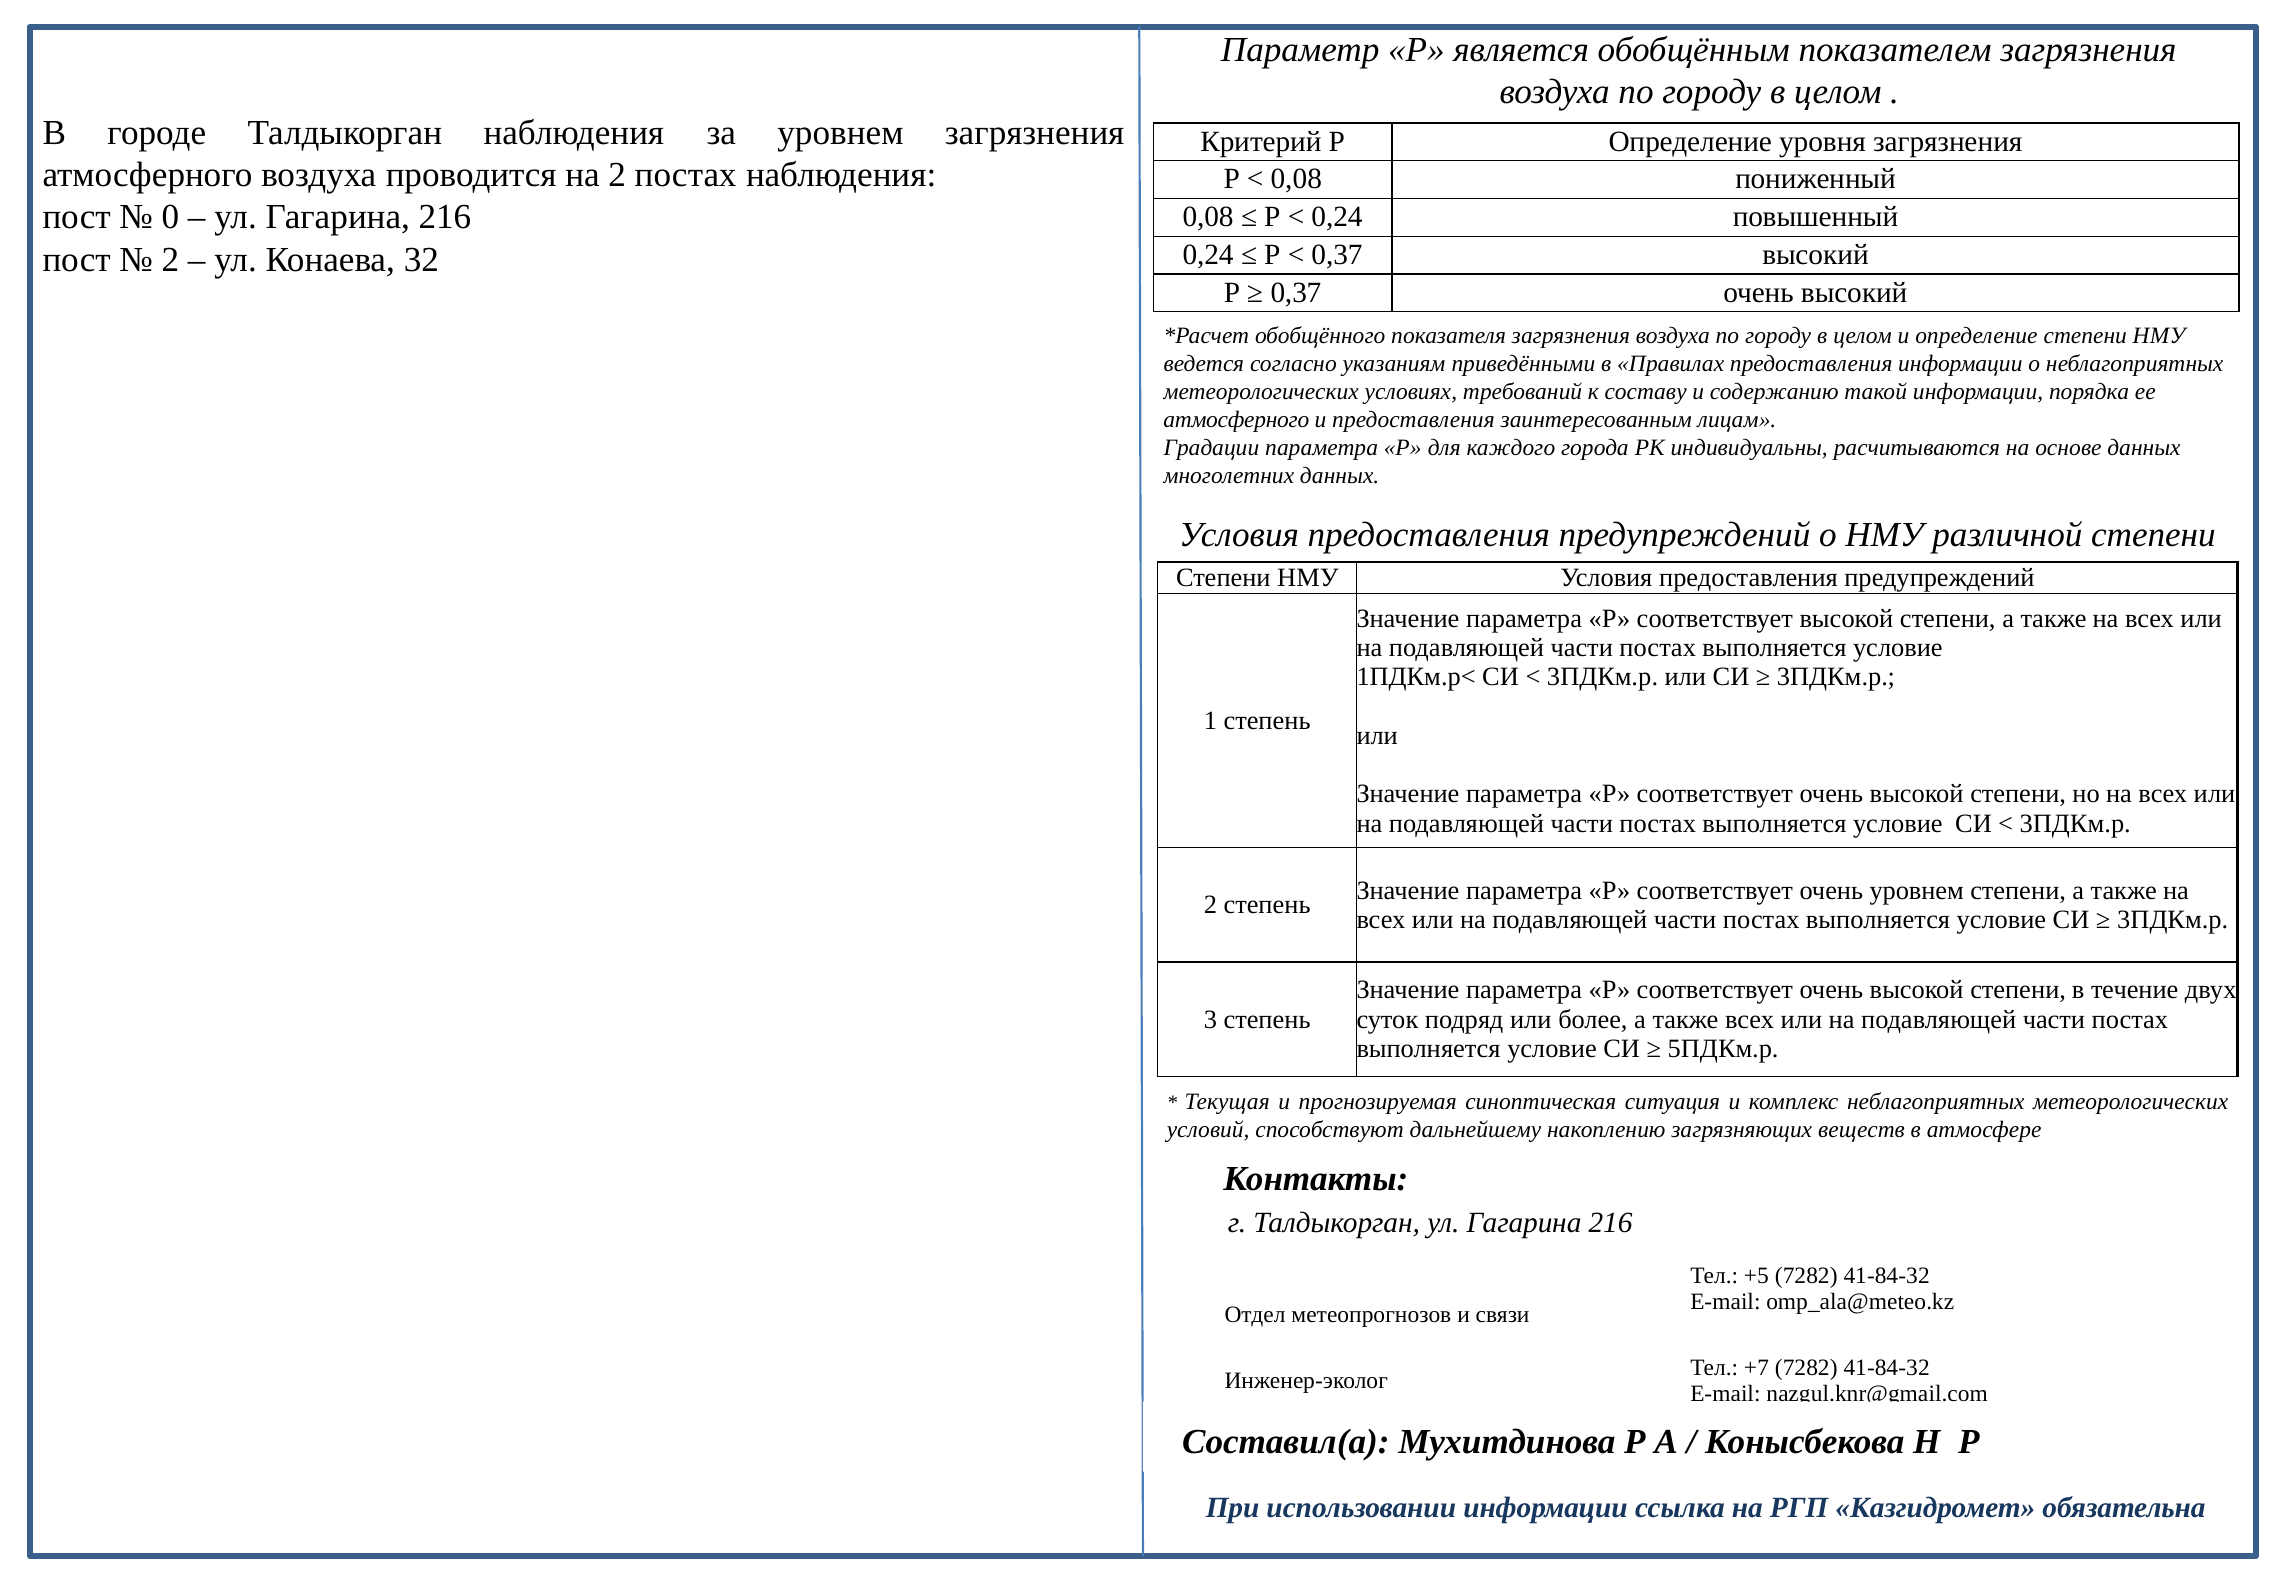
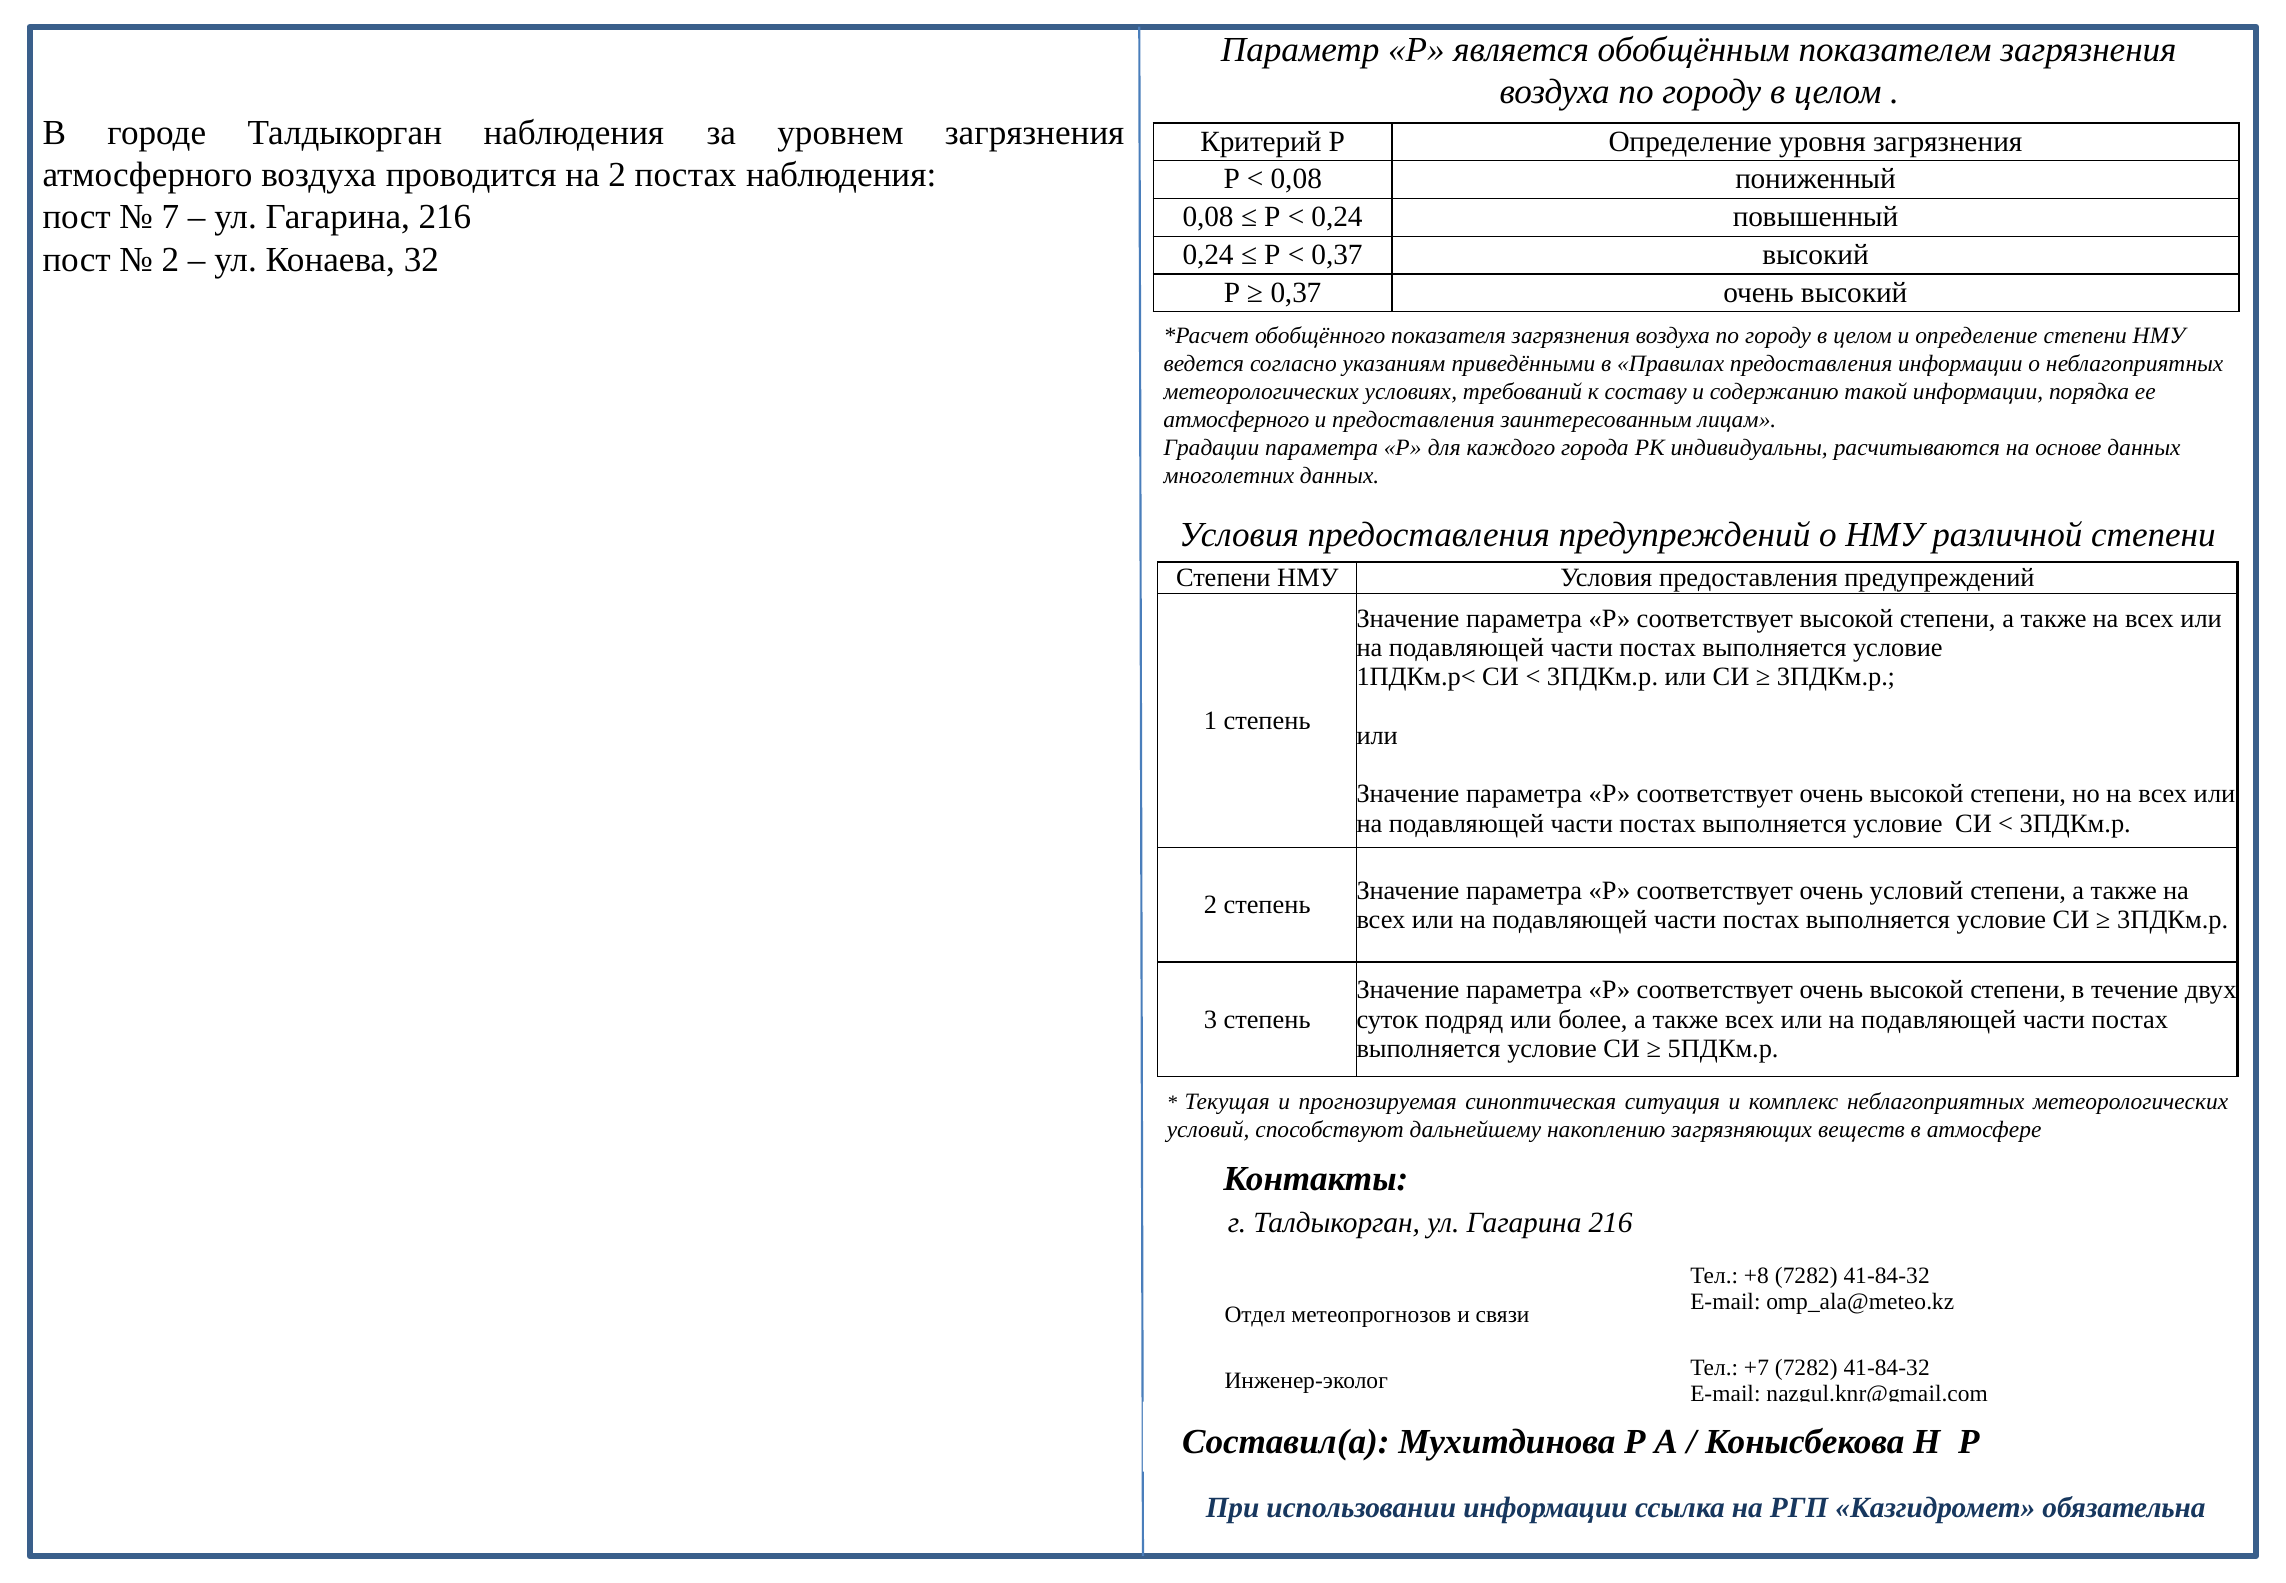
0: 0 -> 7 (170, 217)
очень уровнем: уровнем -> условий (1916, 890)
+5: +5 -> +8 (1756, 1276)
